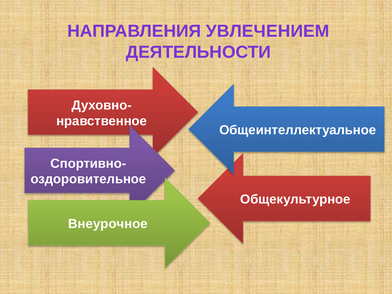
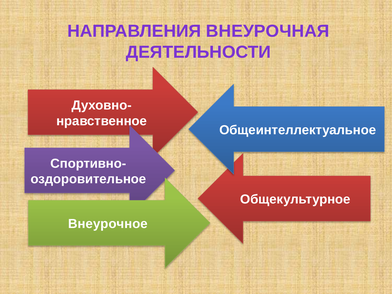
УВЛЕЧЕНИЕМ: УВЛЕЧЕНИЕМ -> ВНЕУРОЧНАЯ (268, 31)
